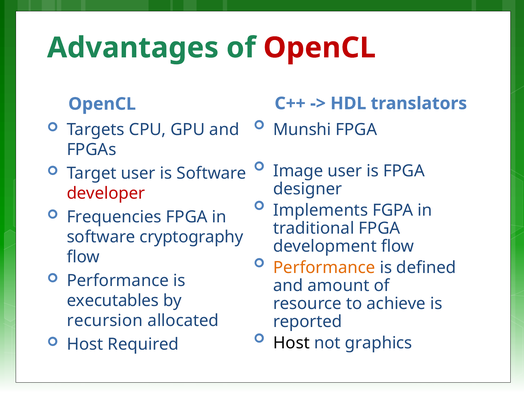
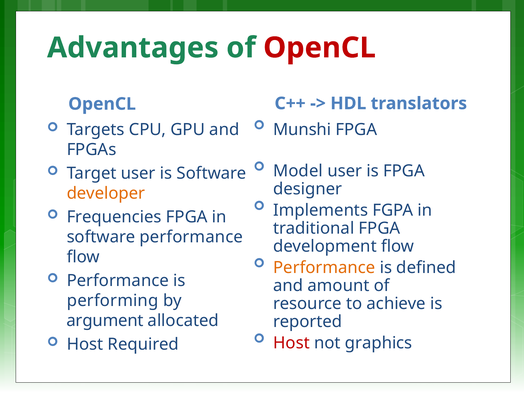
Image: Image -> Model (298, 171)
developer colour: red -> orange (106, 193)
software cryptography: cryptography -> performance (191, 237)
executables: executables -> performing (113, 301)
recursion: recursion -> argument (105, 321)
Host colour: black -> red (291, 343)
